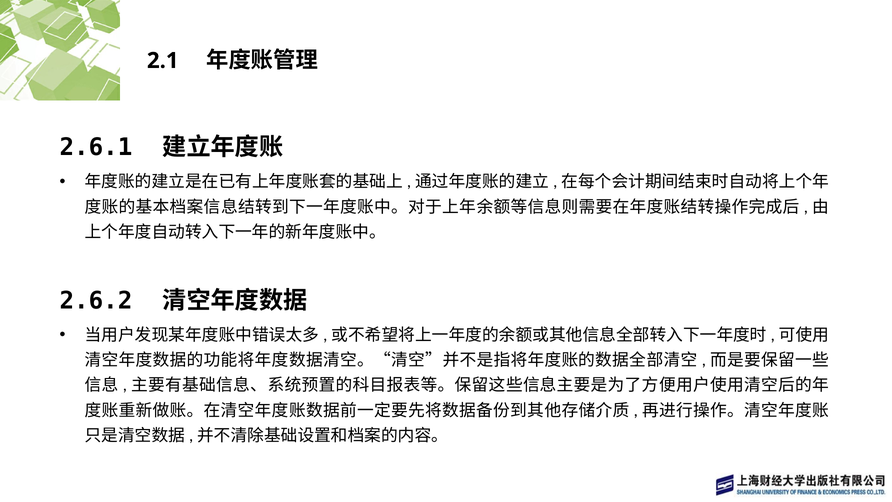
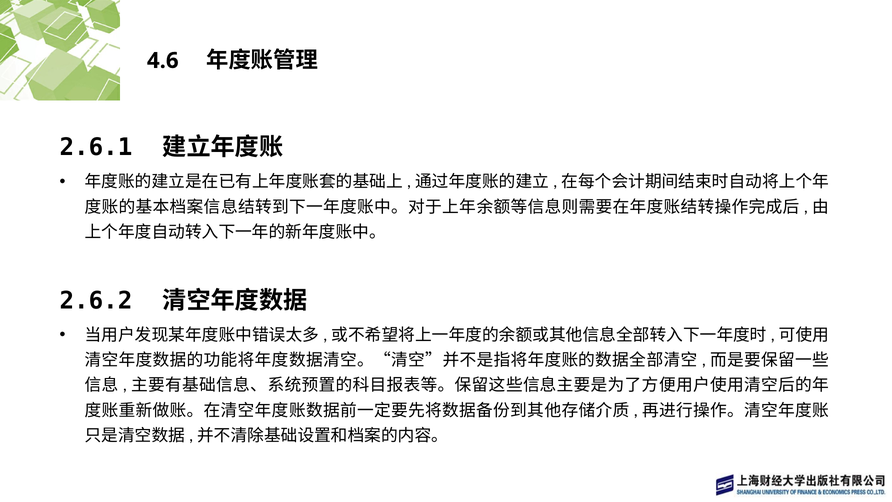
2.1: 2.1 -> 4.6 (163, 61)
